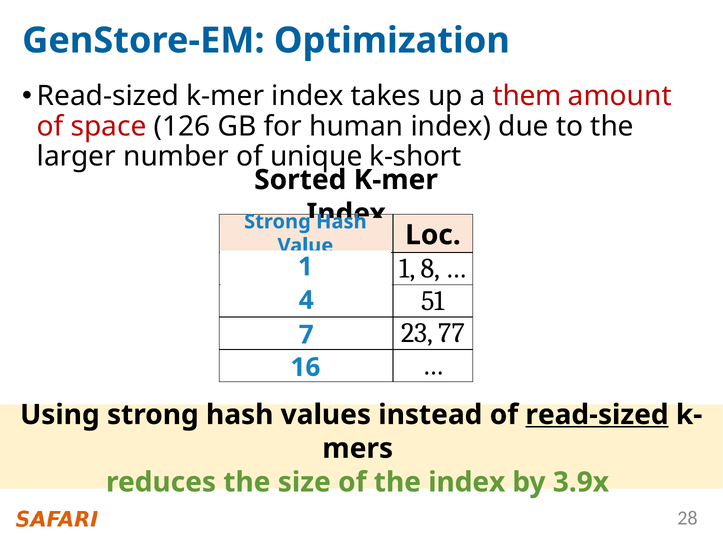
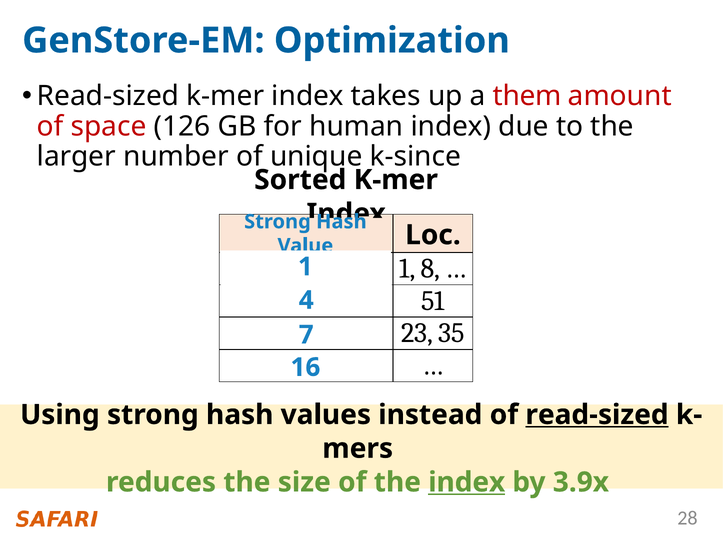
k-short: k-short -> k-since (415, 157)
77: 77 -> 35 (452, 333)
index underline: none -> present (467, 482)
